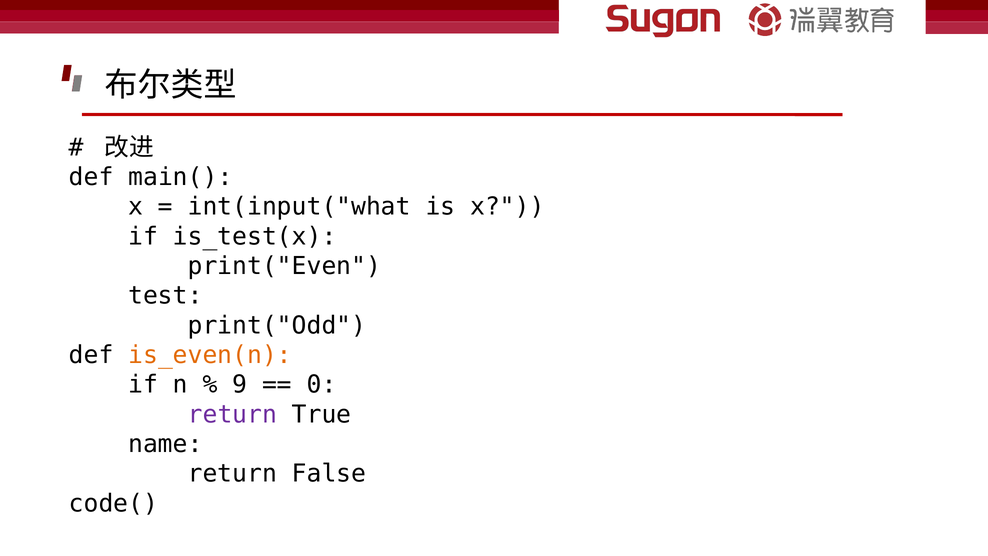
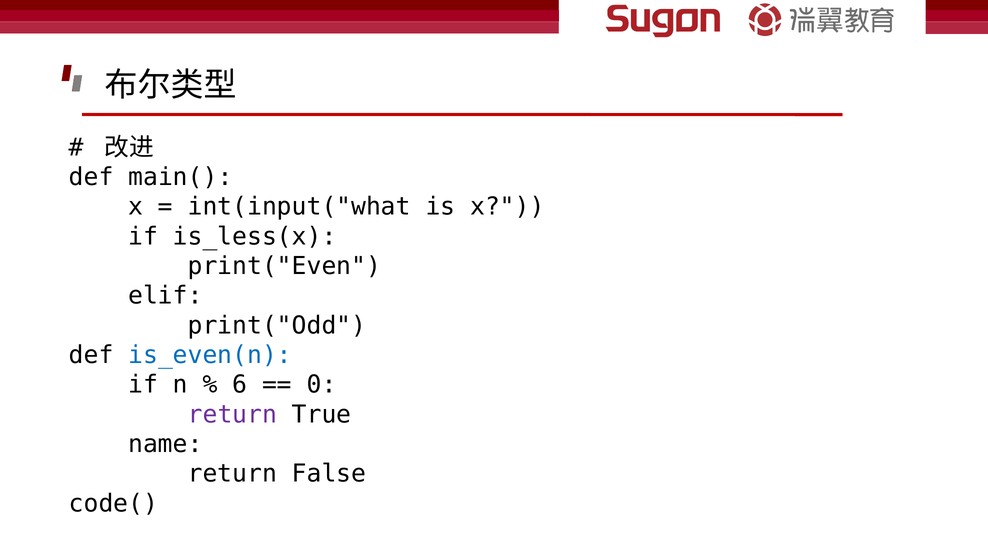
is_test(x: is_test(x -> is_less(x (255, 236)
test: test -> elif (165, 296)
is_even(n colour: orange -> blue (210, 355)
9: 9 -> 6 (240, 385)
